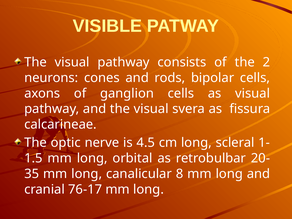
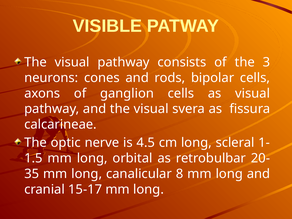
2: 2 -> 3 (266, 62)
76-17: 76-17 -> 15-17 (85, 189)
